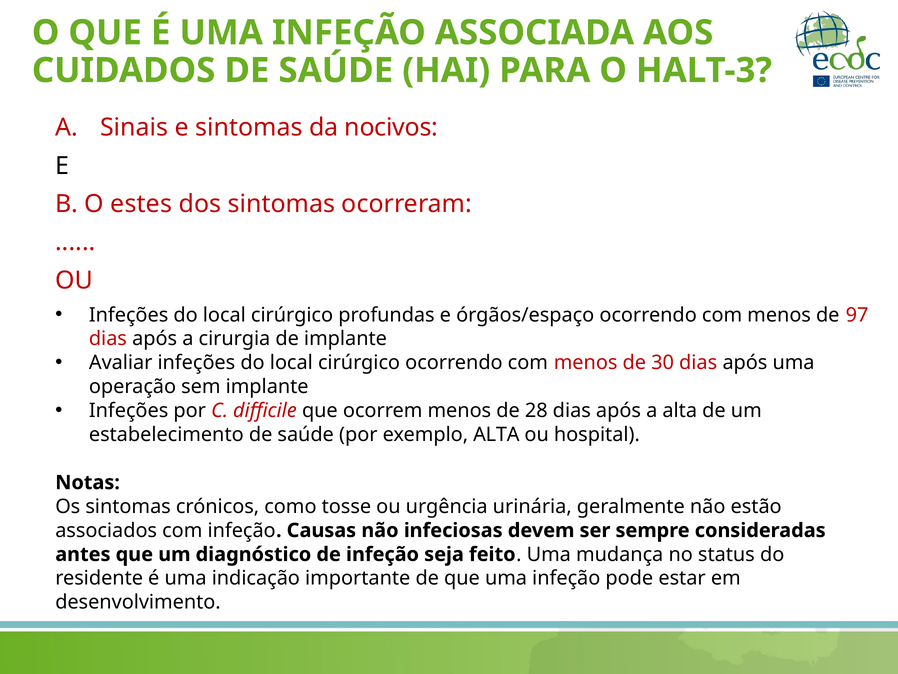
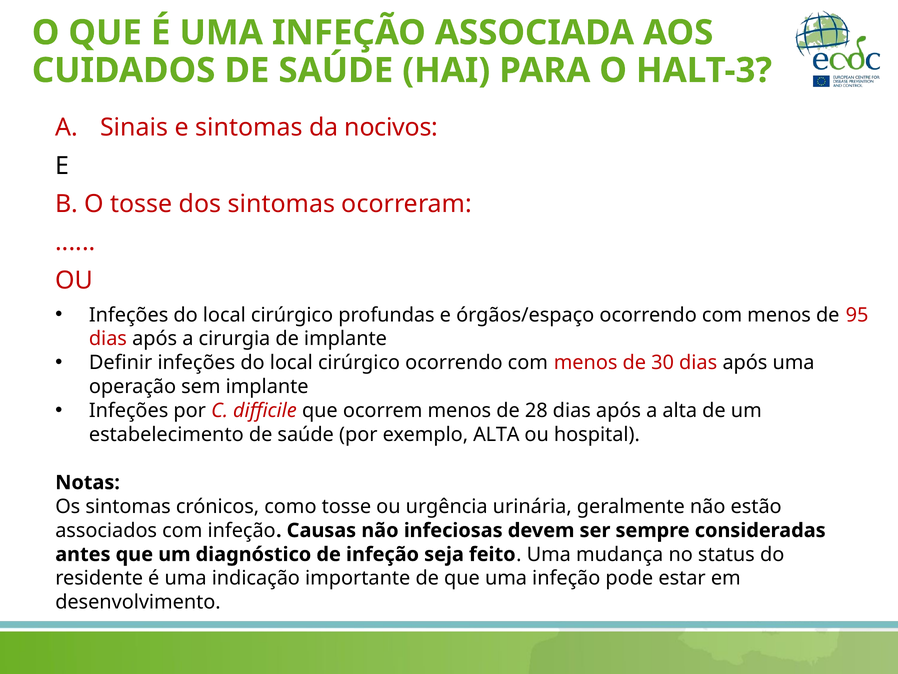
O estes: estes -> tosse (141, 204)
97: 97 -> 95 (857, 315)
Avaliar: Avaliar -> Definir (121, 363)
